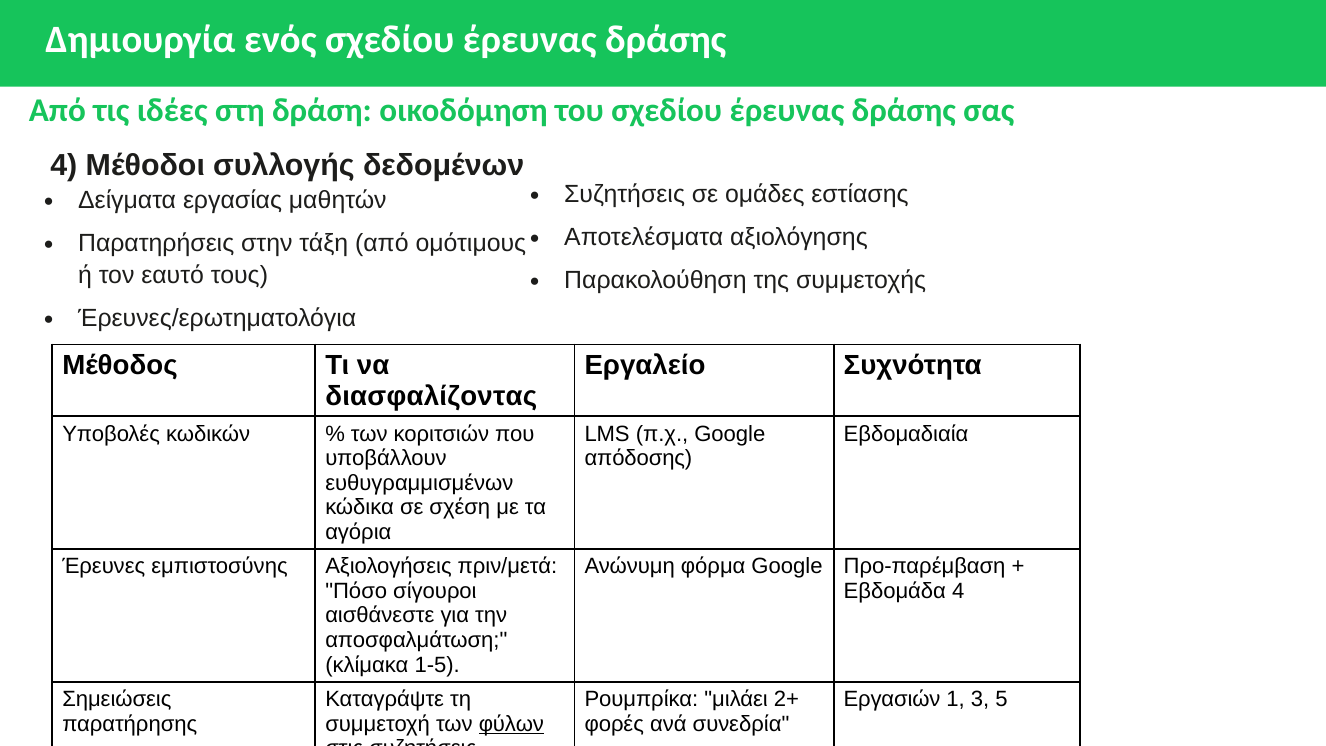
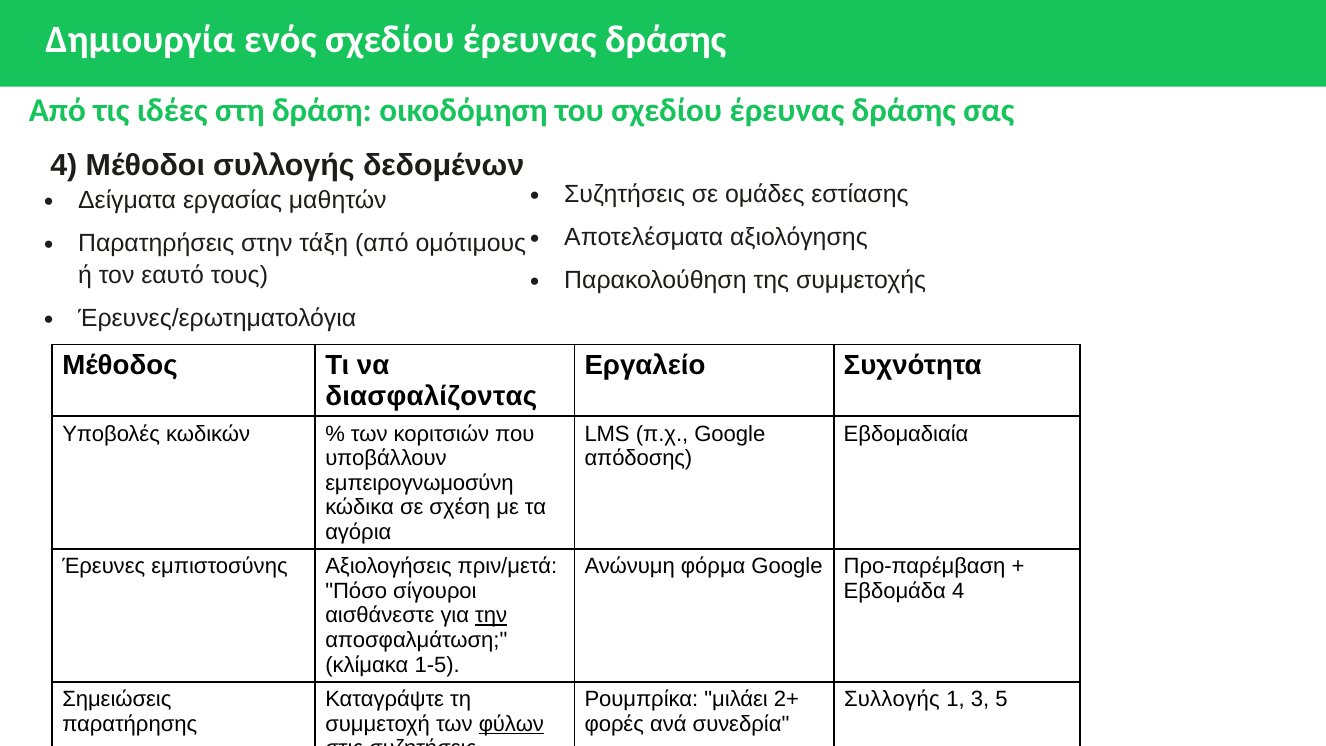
ευθυγραμμισμένων: ευθυγραμμισμένων -> εμπειρογνωμοσύνη (419, 483)
την underline: none -> present (491, 616)
Εργασιών: Εργασιών -> Συλλογής (892, 699)
